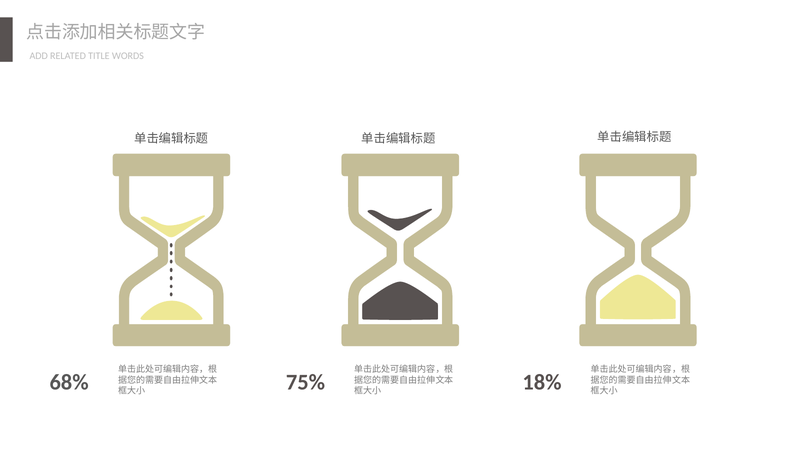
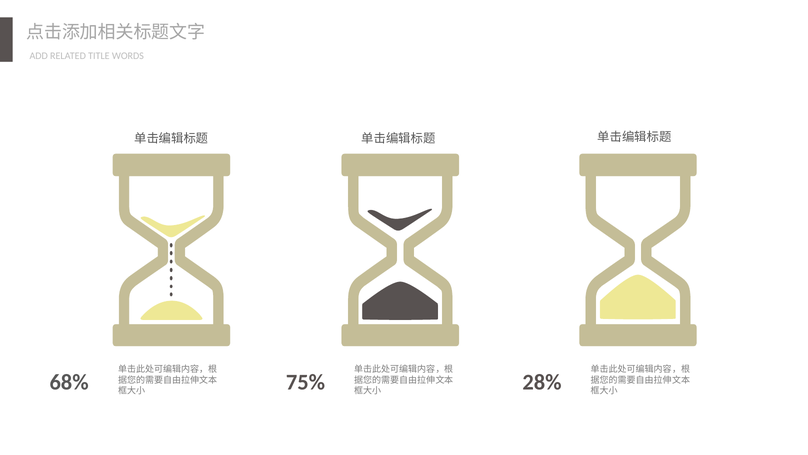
18%: 18% -> 28% (542, 382)
